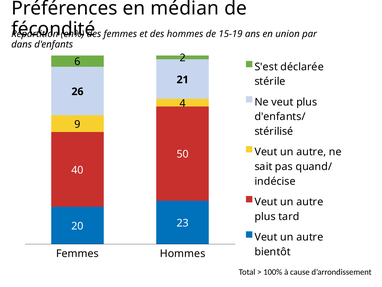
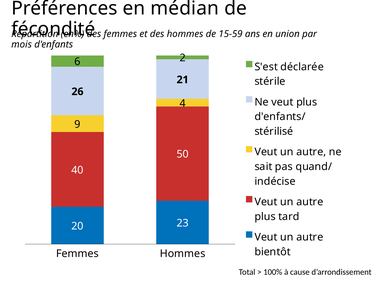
15-19: 15-19 -> 15-59 (230, 34)
dans: dans -> mois (22, 44)
